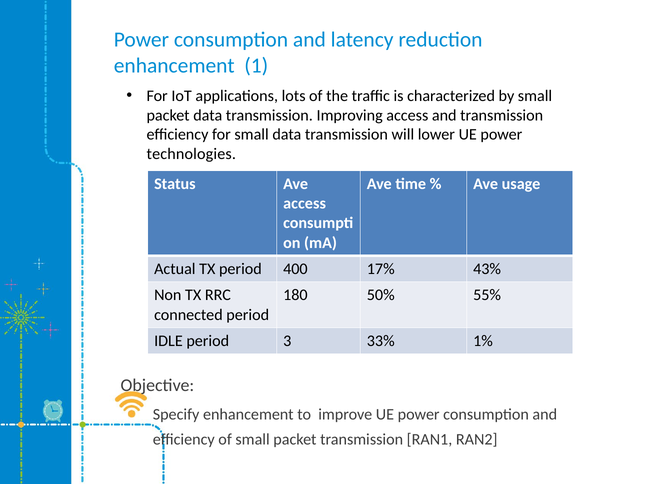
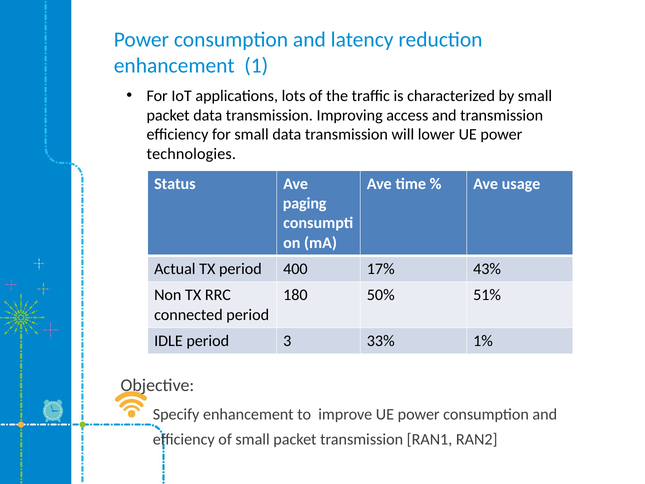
access: access -> paging (305, 203)
55%: 55% -> 51% (487, 295)
